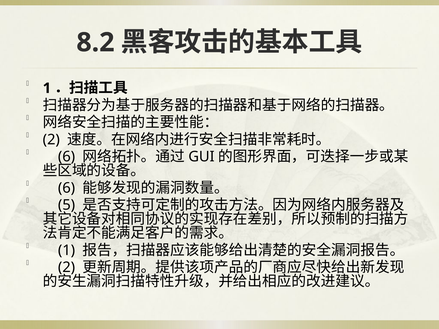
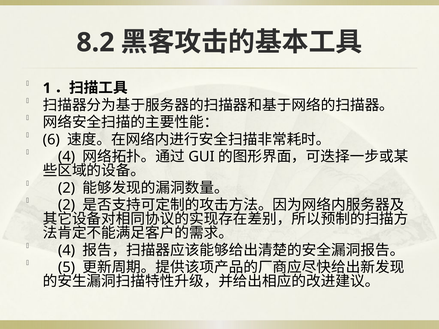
2: 2 -> 6 (51, 140)
6: 6 -> 4 (67, 157)
6: 6 -> 2 (67, 188)
5: 5 -> 2 (67, 205)
1: 1 -> 4 (67, 250)
2: 2 -> 5 (67, 268)
